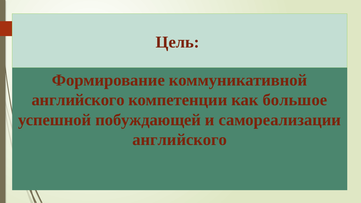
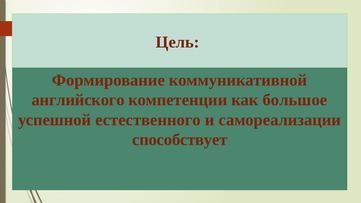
побуждающей: побуждающей -> естественного (148, 120)
английского: английского -> способствует (180, 140)
